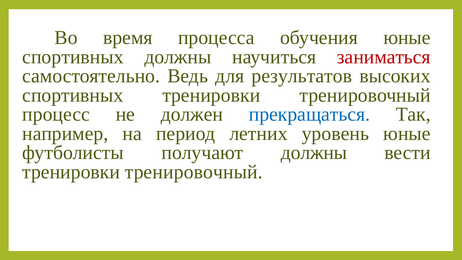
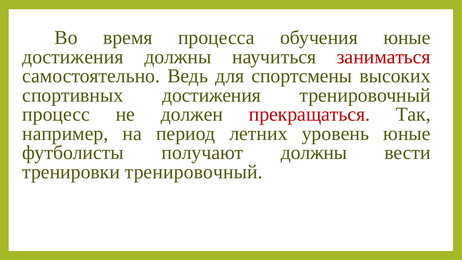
спортивных: спортивных -> достижения (73, 57)
результатов: результатов -> спортсмены (302, 76)
спортивных тренировки: тренировки -> достижения (211, 95)
прекращаться colour: blue -> red (309, 114)
